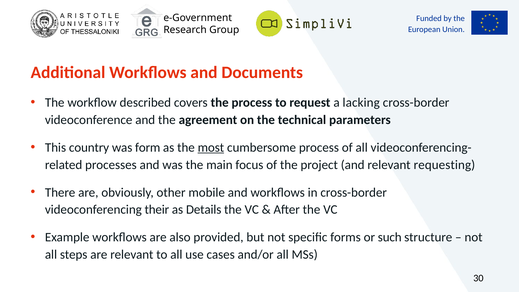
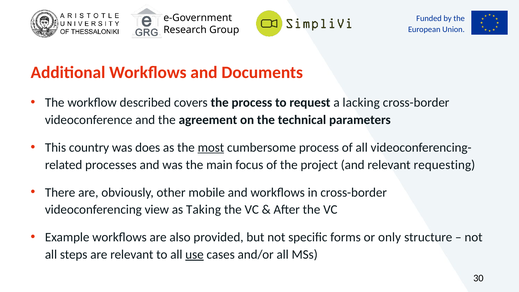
form: form -> does (148, 147)
their: their -> view (157, 210)
Details: Details -> Taking (204, 210)
such: such -> only (390, 237)
use underline: none -> present (194, 255)
